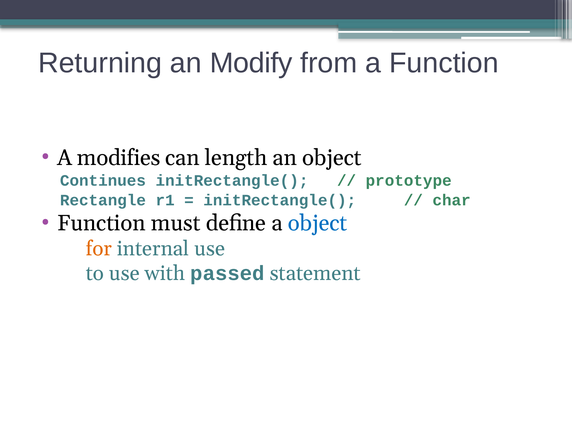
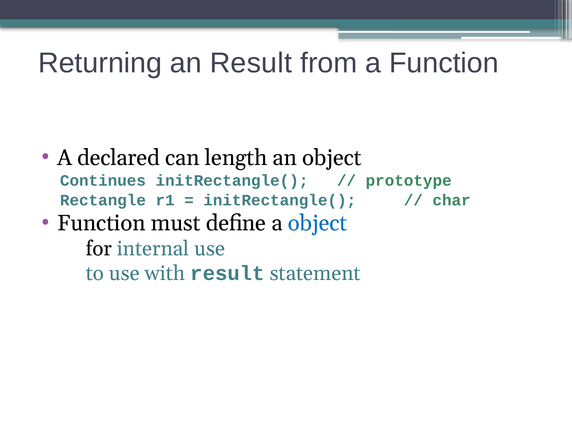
an Modify: Modify -> Result (251, 63)
modifies: modifies -> declared (119, 158)
for colour: orange -> black (99, 249)
with passed: passed -> result (227, 273)
